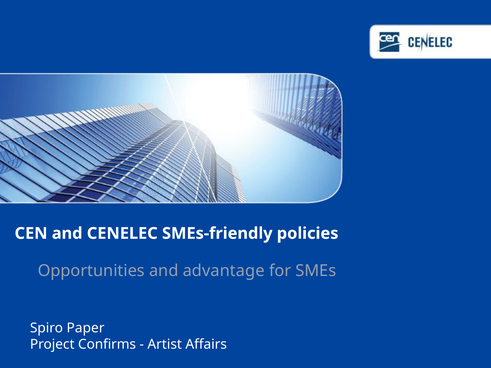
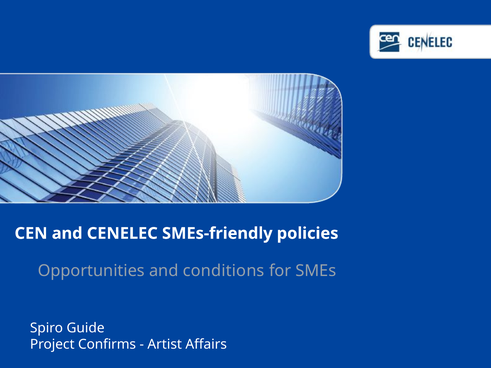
advantage: advantage -> conditions (224, 271)
Paper: Paper -> Guide (86, 328)
